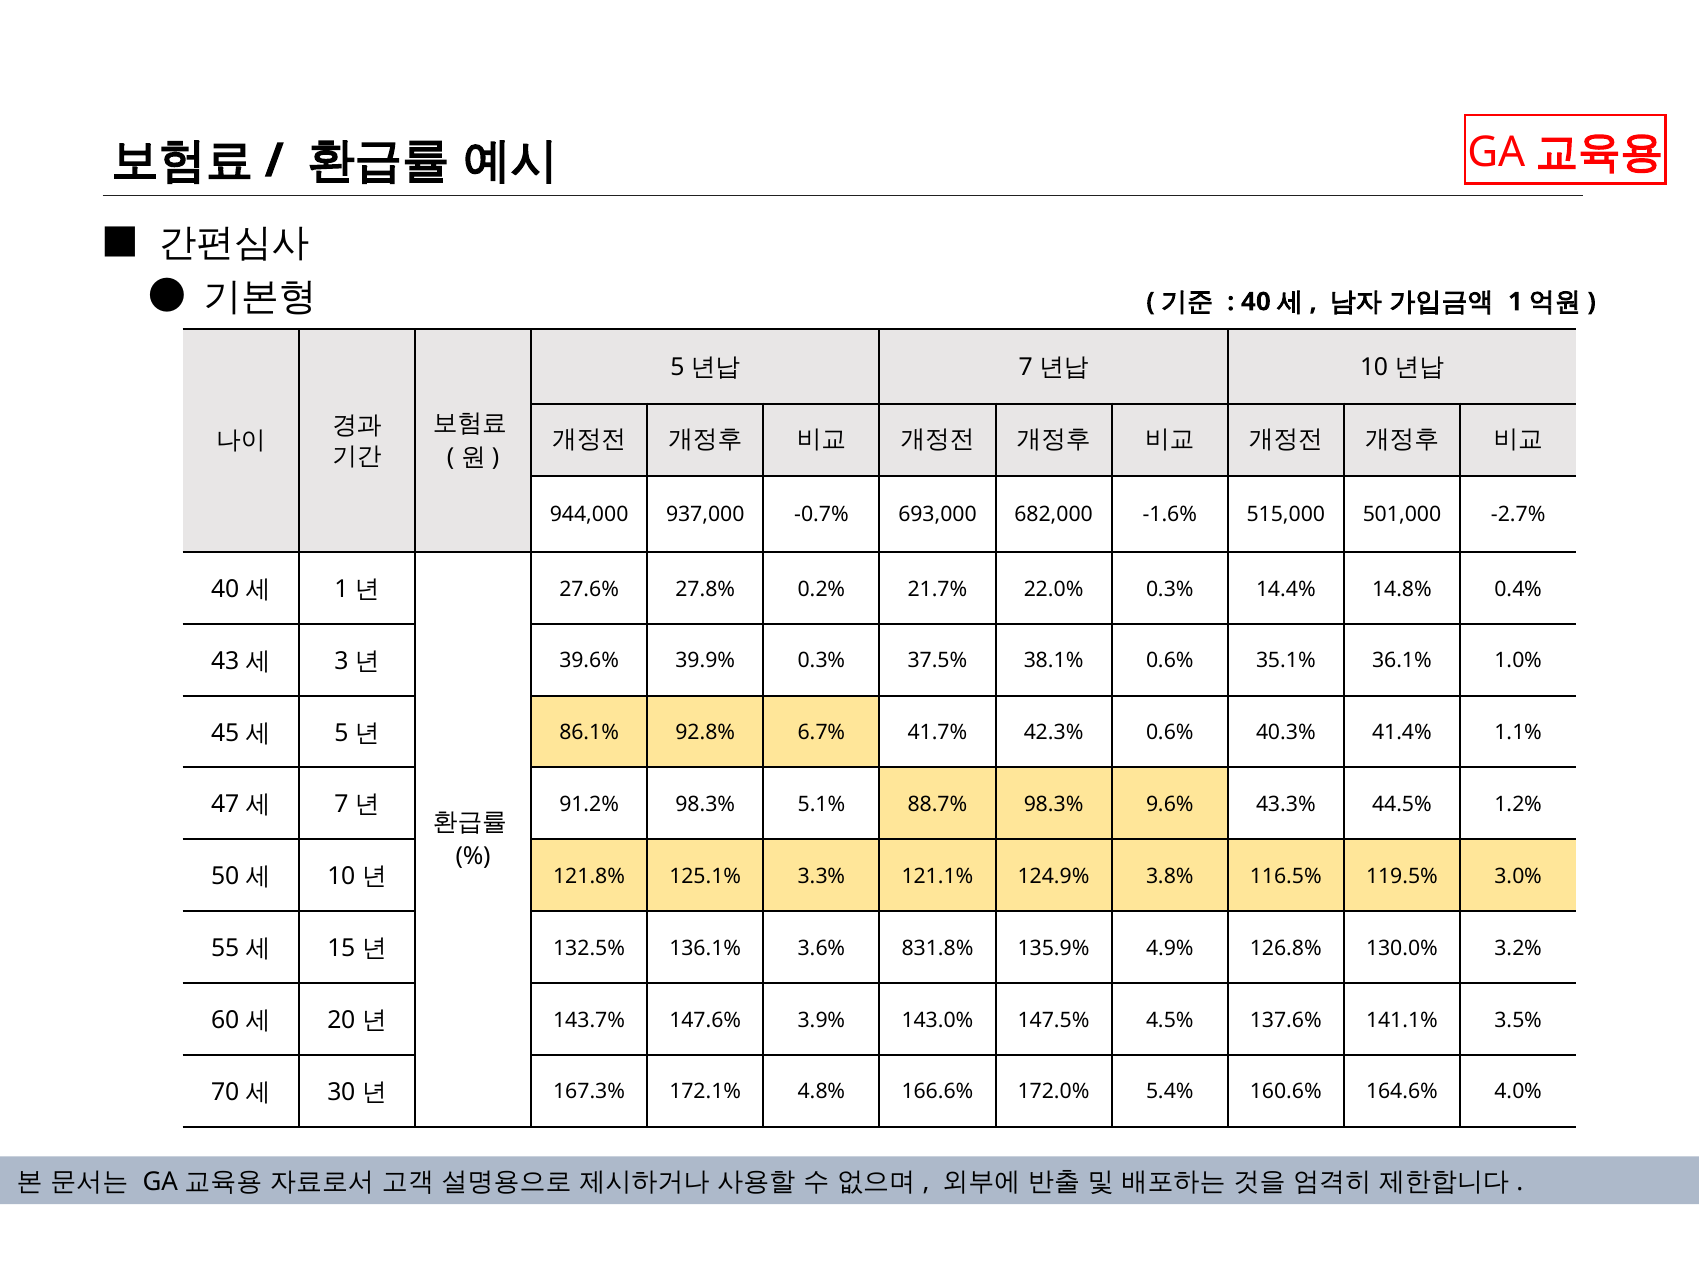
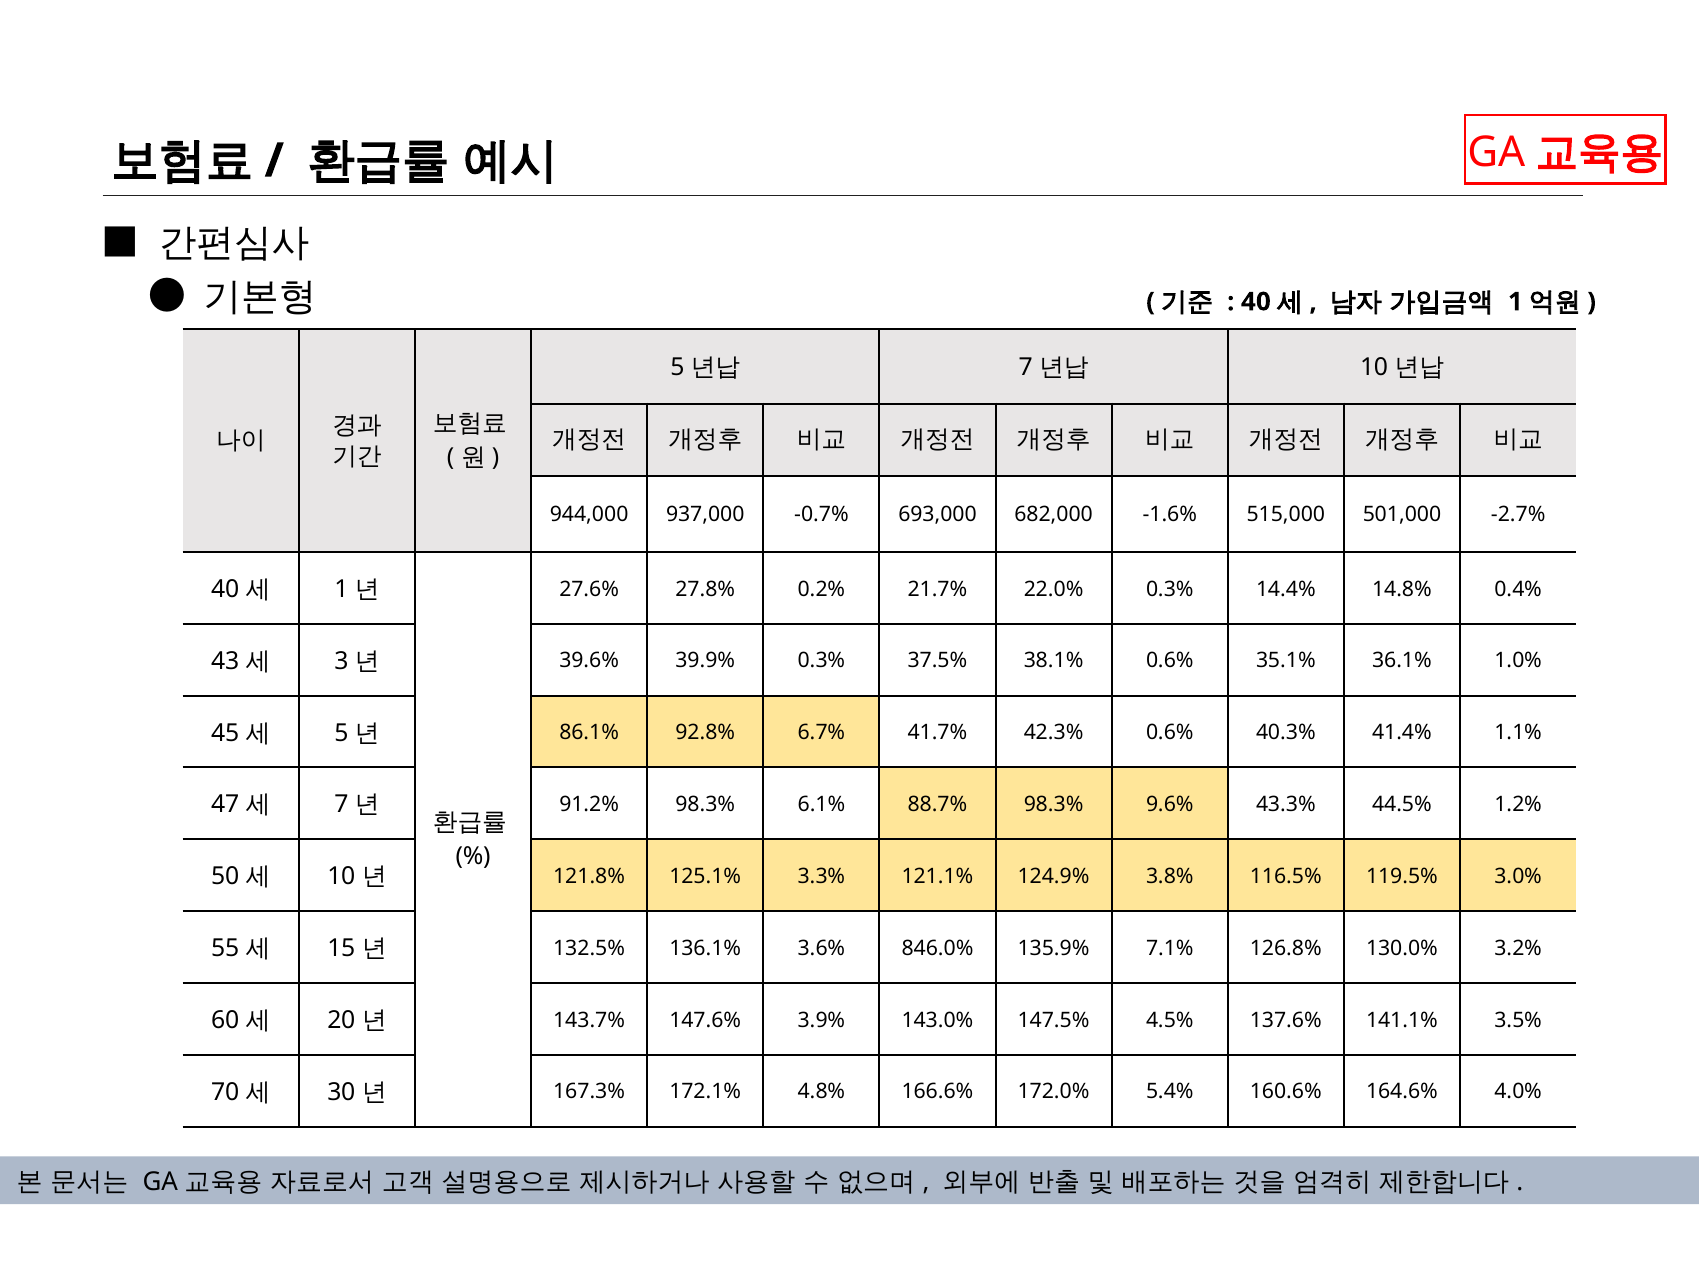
5.1%: 5.1% -> 6.1% (821, 805)
831.8%: 831.8% -> 846.0% (938, 948)
4.9%: 4.9% -> 7.1% (1170, 948)
